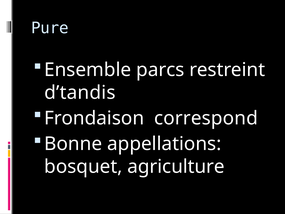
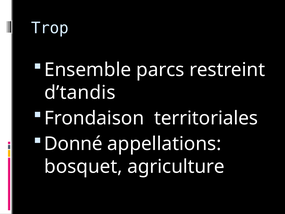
Pure: Pure -> Trop (50, 28)
correspond: correspond -> territoriales (206, 118)
Bonne: Bonne -> Donné (73, 144)
